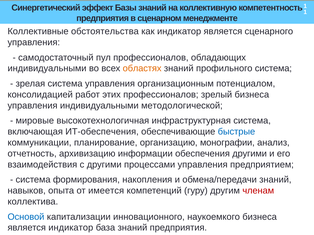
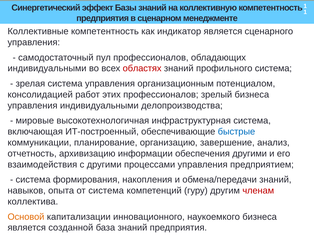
Коллективные обстоятельства: обстоятельства -> компетентность (105, 31)
областях colour: orange -> red (142, 69)
методологической: методологической -> делопроизводства (182, 106)
ИТ-обеспечения: ИТ-обеспечения -> ИТ-построенный (102, 132)
монографии: монографии -> завершение (227, 143)
от имеется: имеется -> система (106, 191)
Основой colour: blue -> orange (26, 217)
является индикатор: индикатор -> созданной (71, 228)
